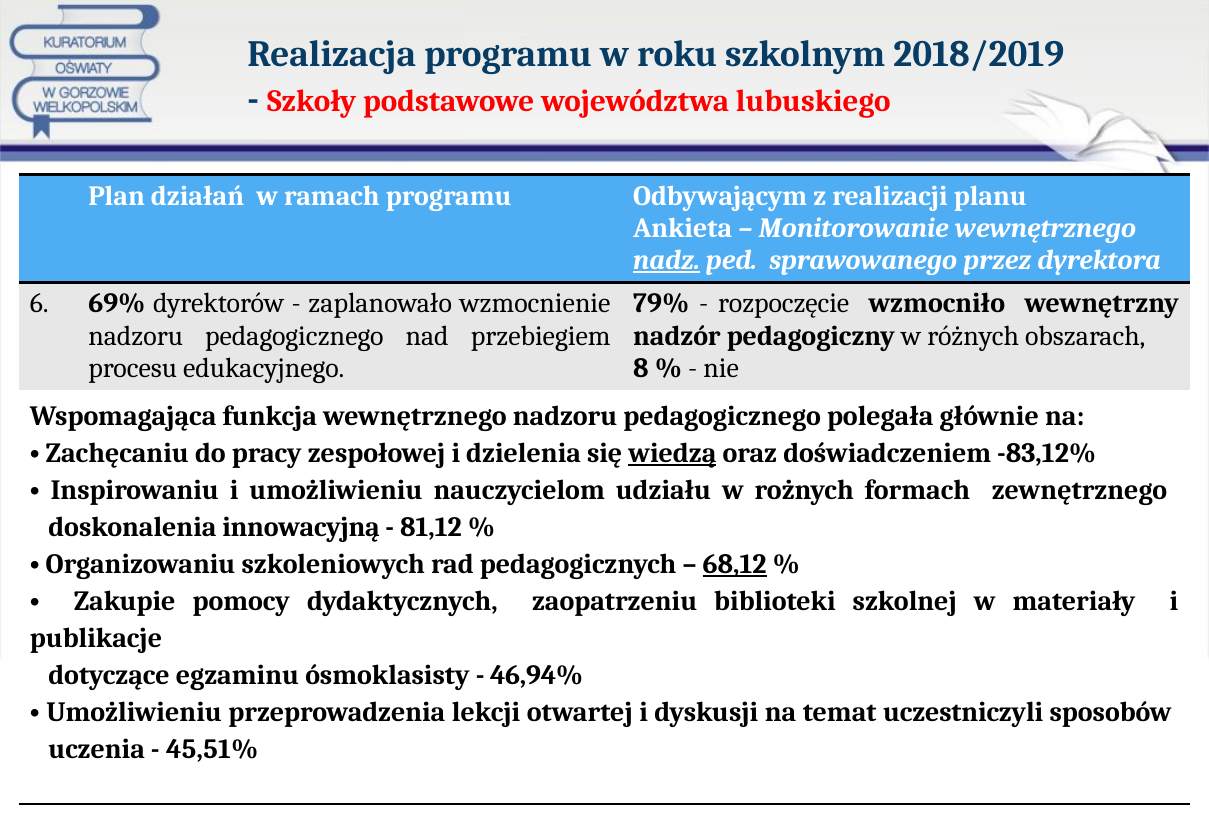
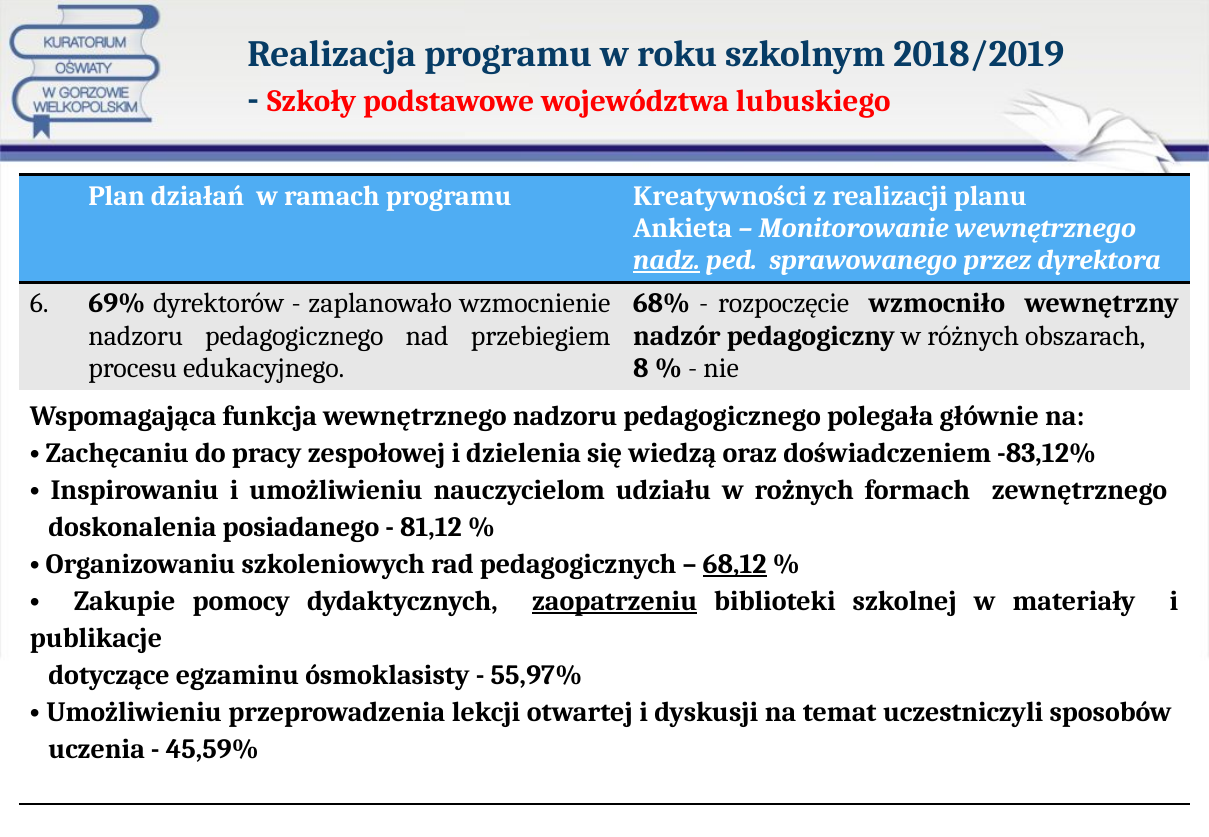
Odbywającym: Odbywającym -> Kreatywności (720, 196)
79%: 79% -> 68% (661, 304)
wiedzą underline: present -> none (672, 453)
innowacyjną: innowacyjną -> posiadanego (301, 527)
zaopatrzeniu underline: none -> present (615, 601)
46,94%: 46,94% -> 55,97% (536, 675)
45,51%: 45,51% -> 45,59% (212, 749)
